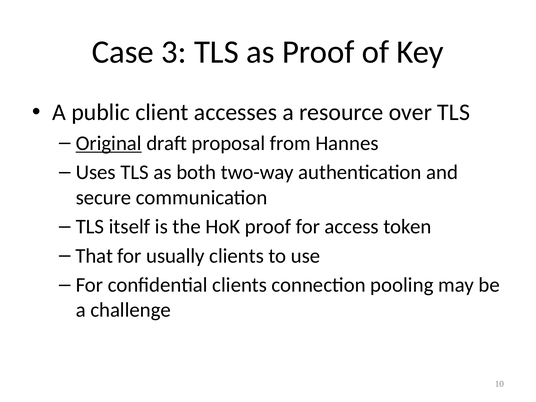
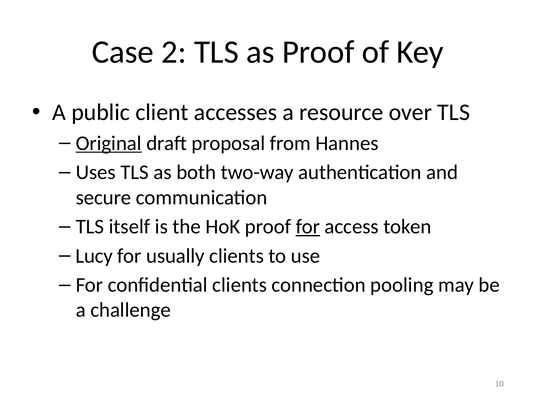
3: 3 -> 2 (174, 52)
for underline: none -> present (308, 227)
That: That -> Lucy (94, 256)
